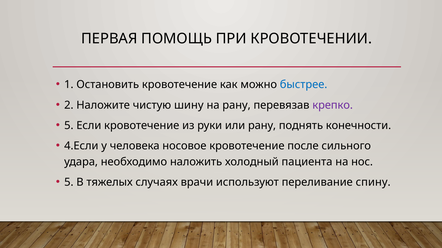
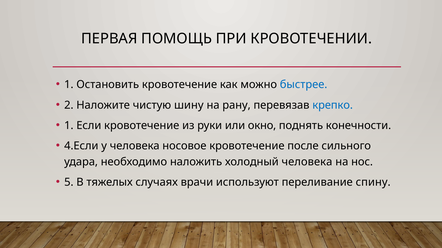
крепко colour: purple -> blue (333, 105)
5: 5 -> 1 (69, 126)
или рану: рану -> окно (262, 126)
холодный пациента: пациента -> человека (307, 162)
